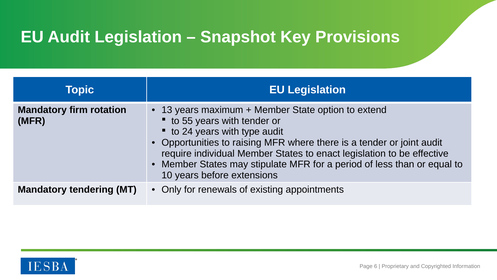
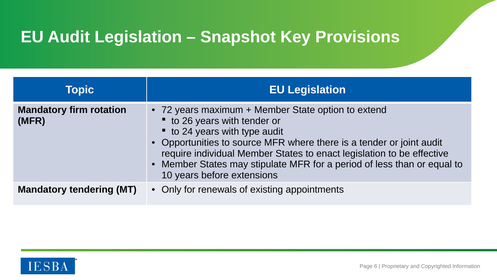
13: 13 -> 72 (167, 110)
55: 55 -> 26 (187, 121)
raising: raising -> source (247, 142)
